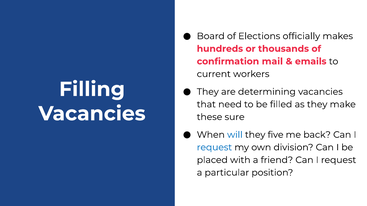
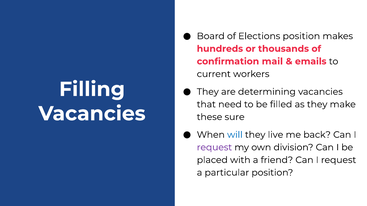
Elections officially: officially -> position (301, 36)
five: five -> live (276, 135)
request colour: blue -> purple (214, 148)
